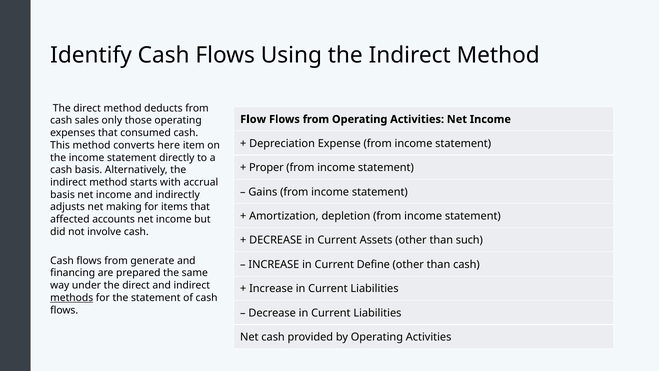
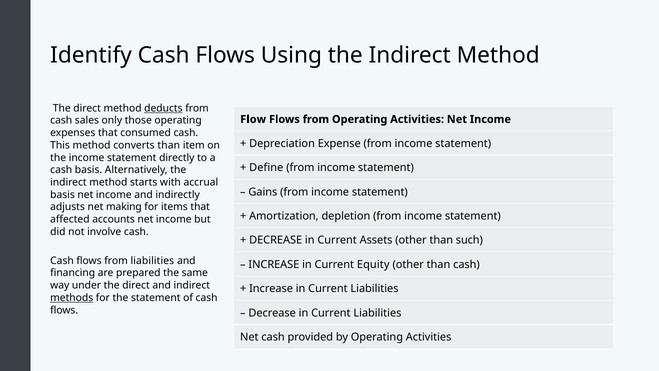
deducts underline: none -> present (163, 108)
converts here: here -> than (169, 145)
Proper: Proper -> Define (266, 168)
from generate: generate -> liabilities (152, 260)
Define: Define -> Equity (373, 264)
